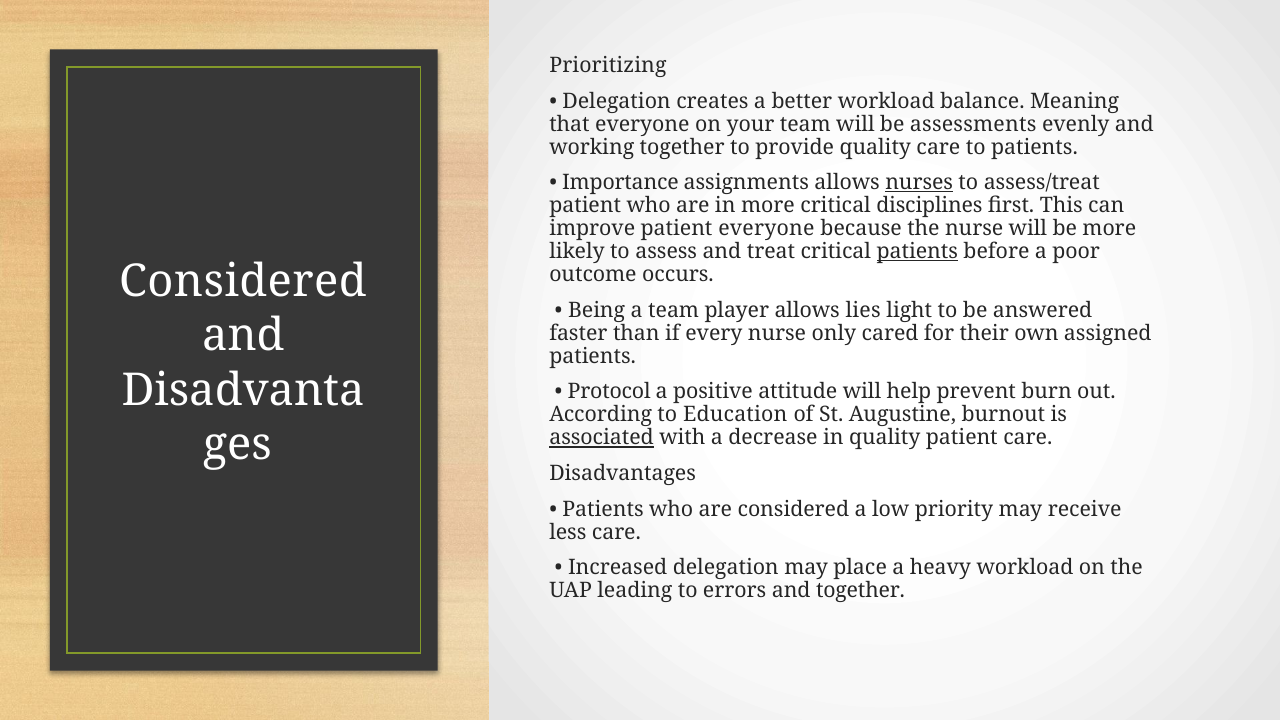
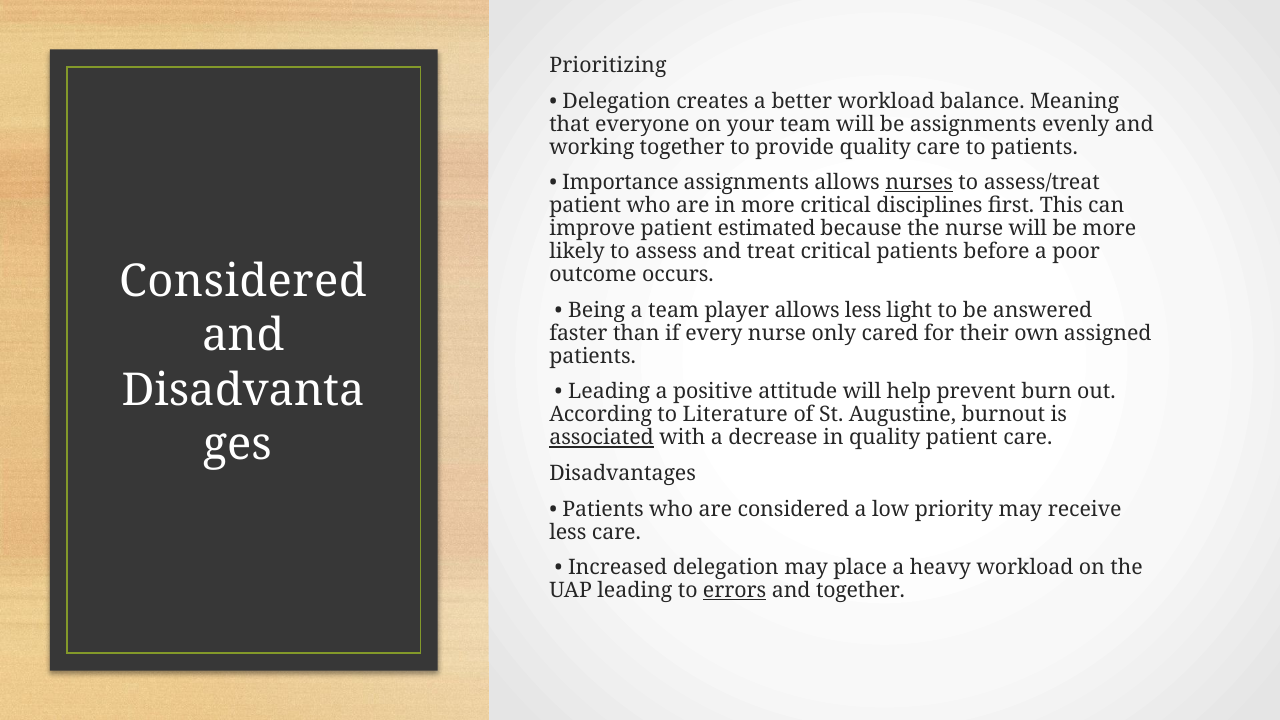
be assessments: assessments -> assignments (973, 124)
patient everyone: everyone -> estimated (767, 229)
patients underline: present -> none (917, 252)
allows lies: lies -> less (863, 310)
Protocol: Protocol -> Leading (609, 392)
Education: Education -> Literature (735, 415)
errors underline: none -> present (735, 591)
